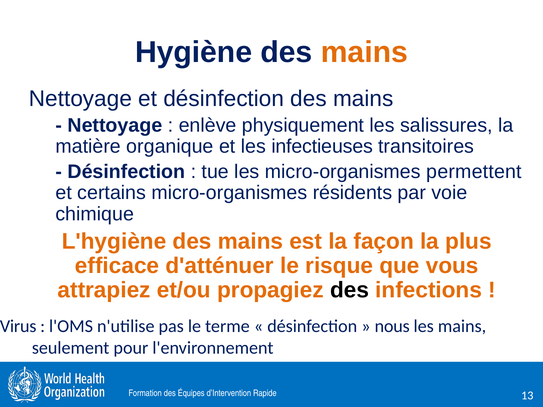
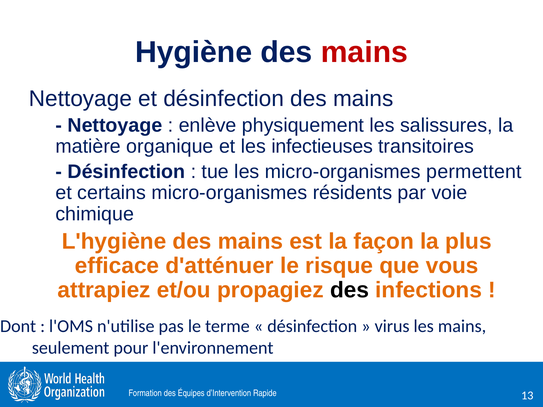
mains colour: orange -> red (364, 52)
Virus: Virus -> Dont (18, 326)
nous: nous -> virus (392, 326)
